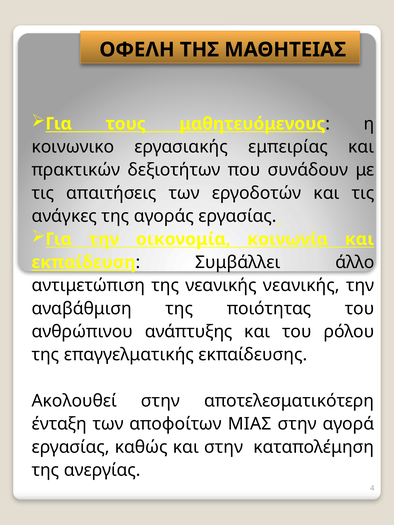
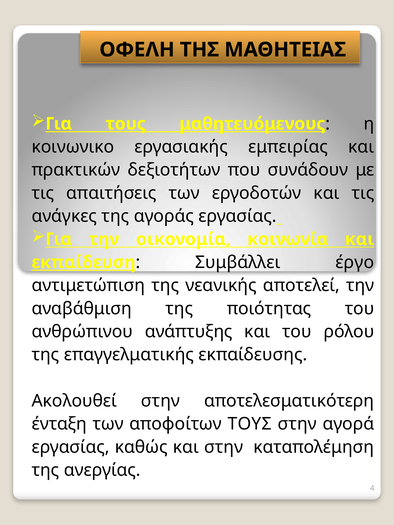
άλλο: άλλο -> έργο (355, 262)
νεανικής νεανικής: νεανικής -> αποτελεί (301, 286)
αποφοίτων ΜΙΑΣ: ΜΙΑΣ -> ΤΟΥΣ (250, 424)
